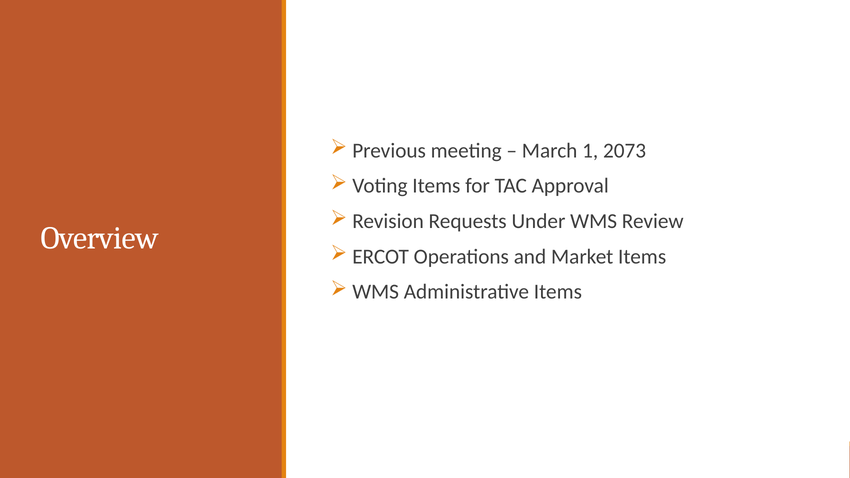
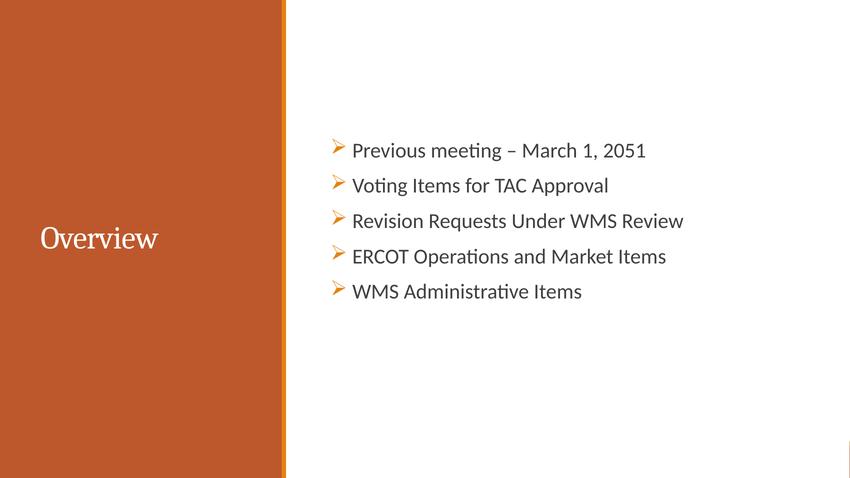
2073: 2073 -> 2051 (625, 151)
